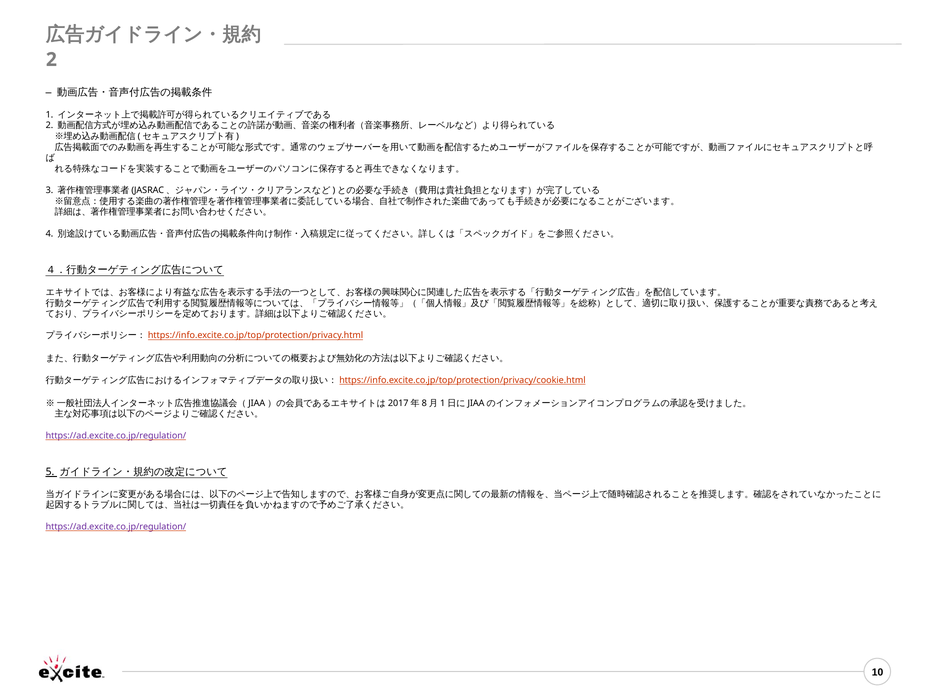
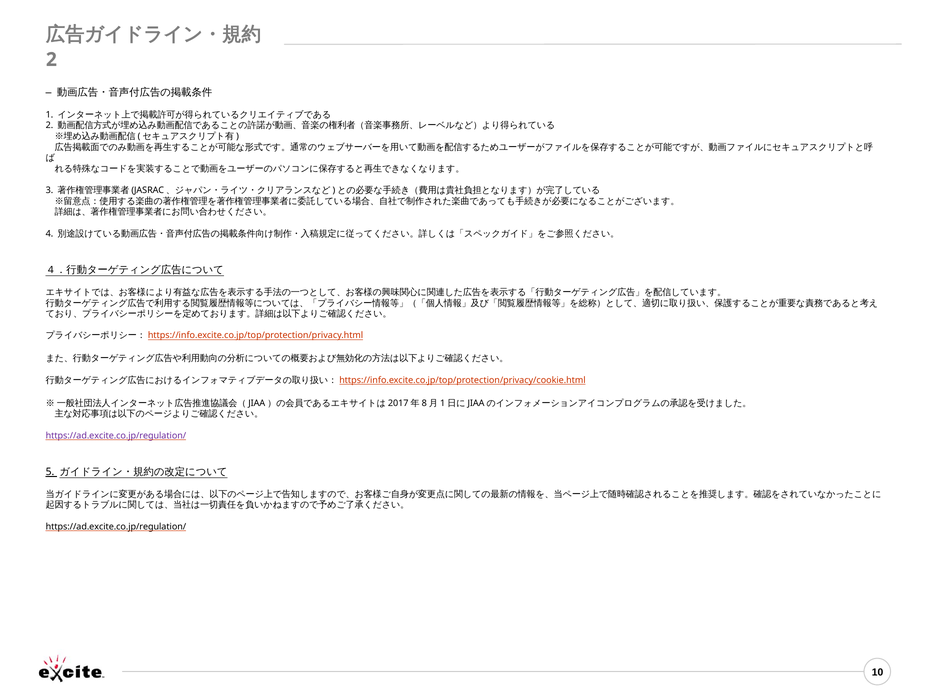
https://ad.excite.co.jp/regulation/ colour: purple -> black (116, 526)
